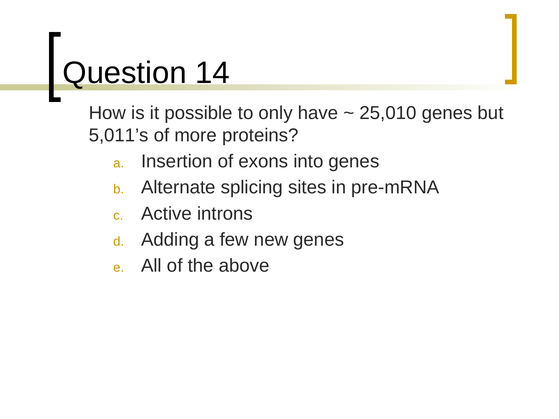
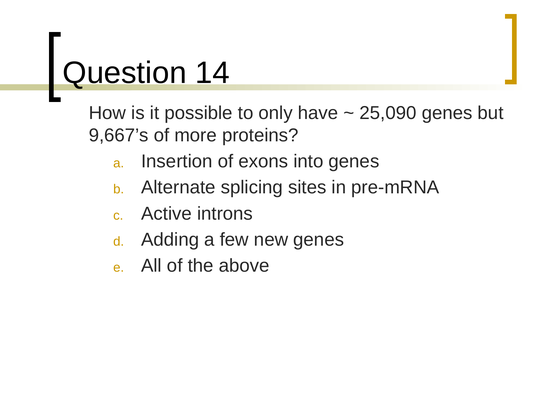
25,010: 25,010 -> 25,090 (388, 113)
5,011’s: 5,011’s -> 9,667’s (119, 135)
